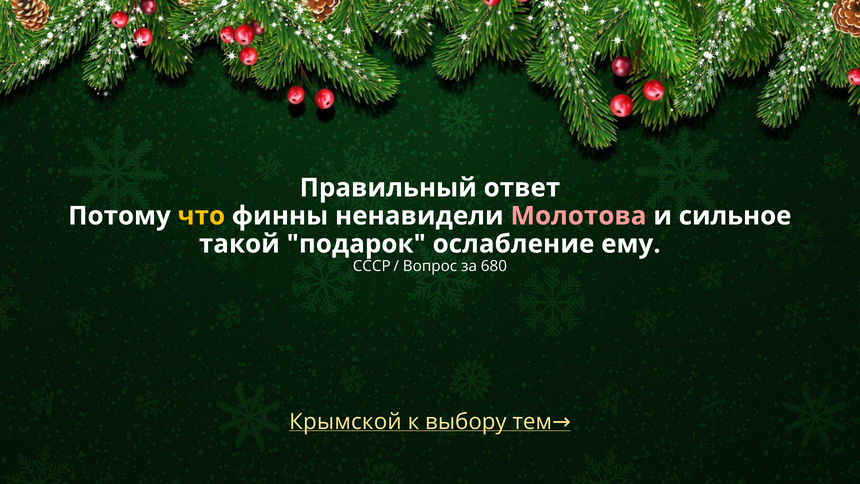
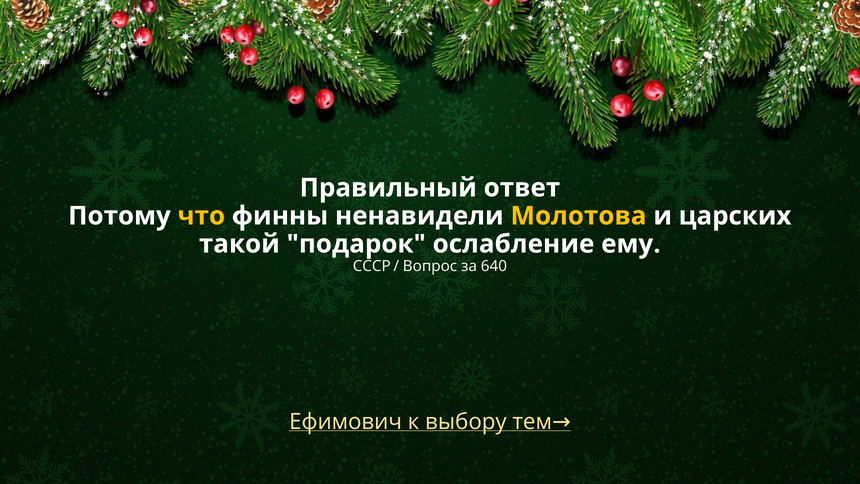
Молотова colour: pink -> yellow (578, 216)
сильное: сильное -> царских (735, 216)
680: 680 -> 640 (494, 266)
Крымской: Крымской -> Ефимович (346, 422)
